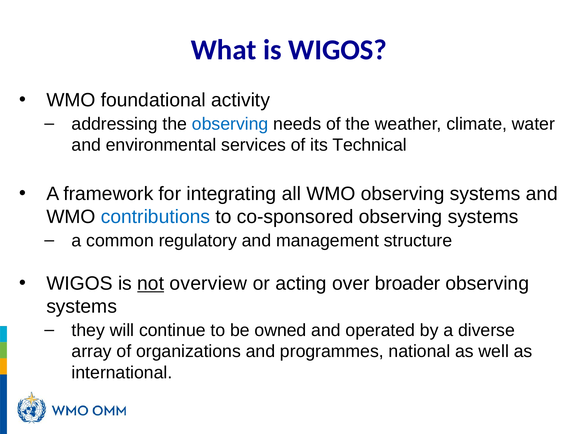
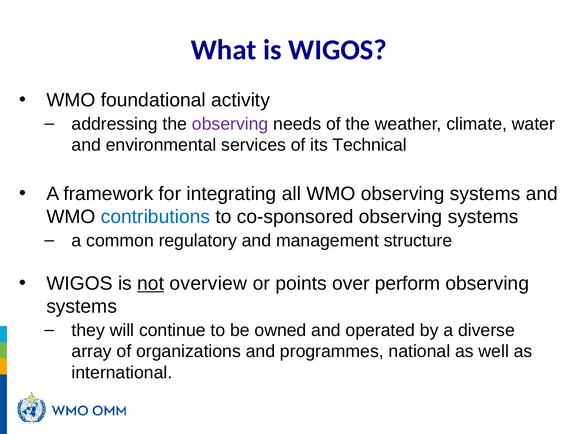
observing colour: blue -> purple (230, 124)
acting: acting -> points (301, 283)
broader: broader -> perform (408, 283)
